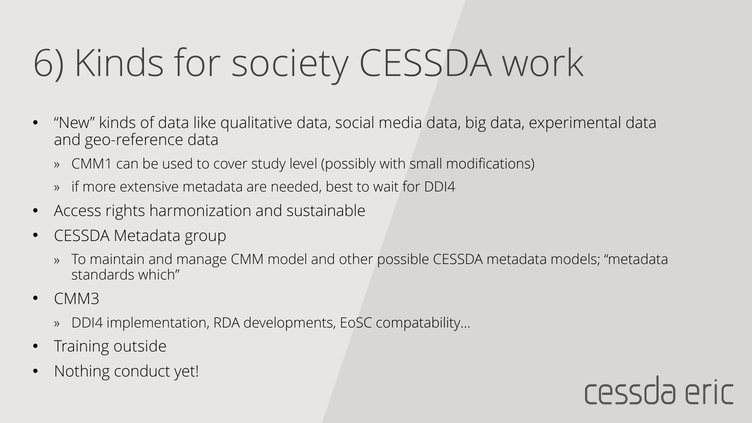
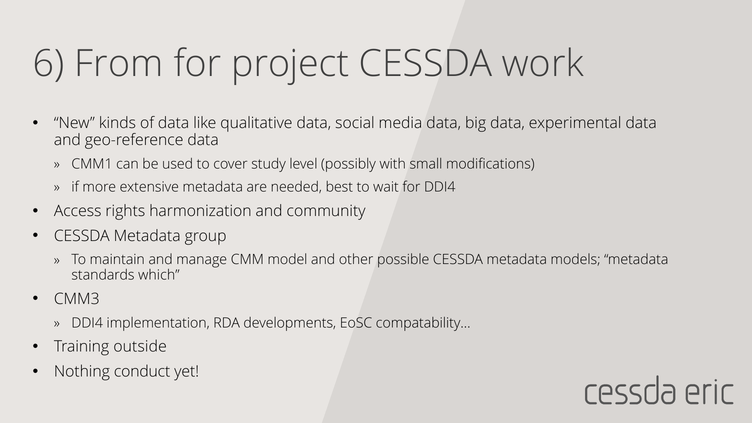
6 Kinds: Kinds -> From (119, 64)
society: society -> project (290, 64)
sustainable: sustainable -> community (326, 211)
